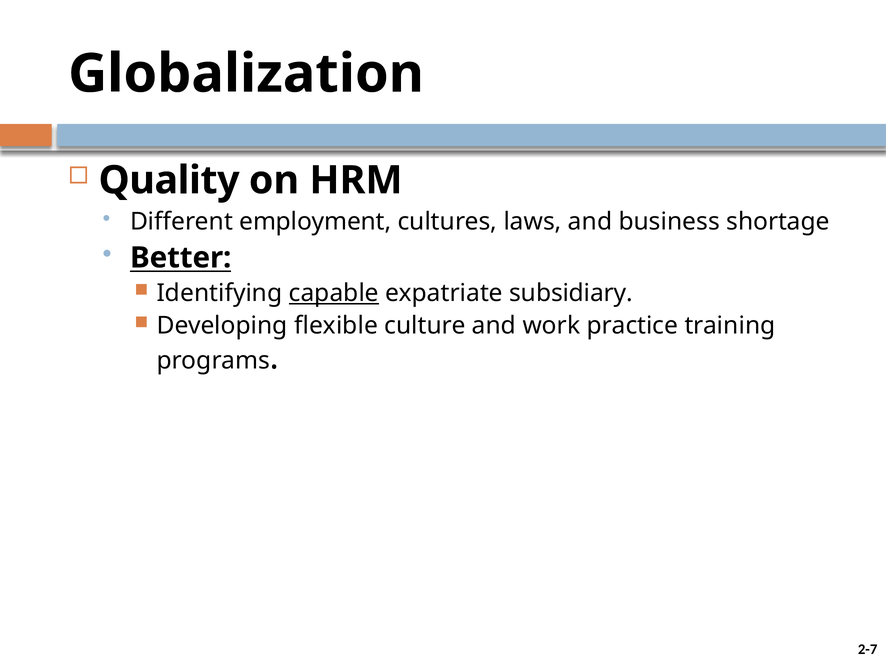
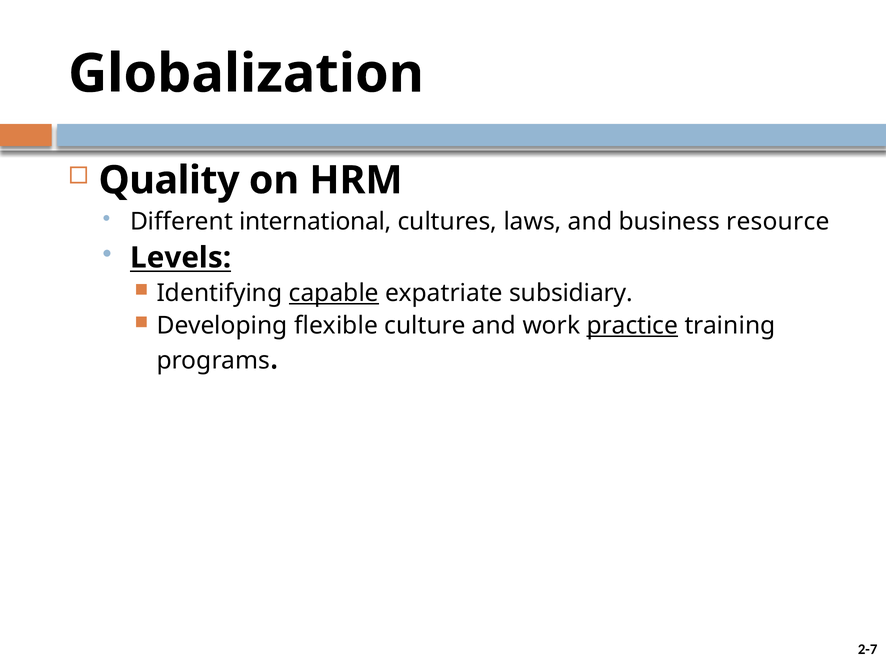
employment: employment -> international (315, 222)
shortage: shortage -> resource (778, 222)
Better: Better -> Levels (181, 258)
practice underline: none -> present (632, 326)
